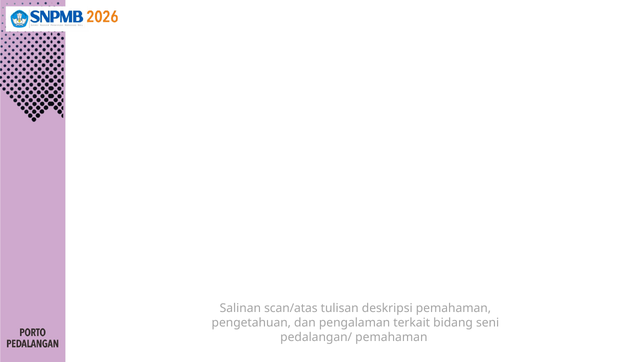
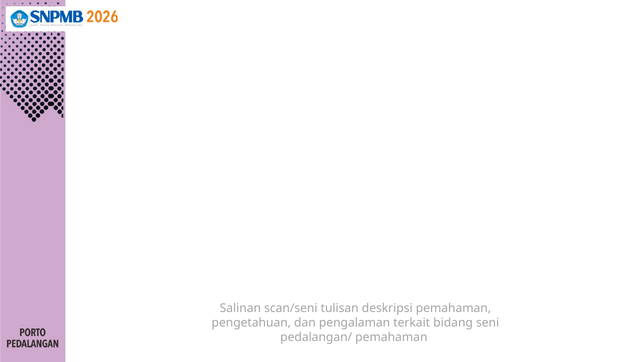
scan/atas: scan/atas -> scan/seni (291, 308)
